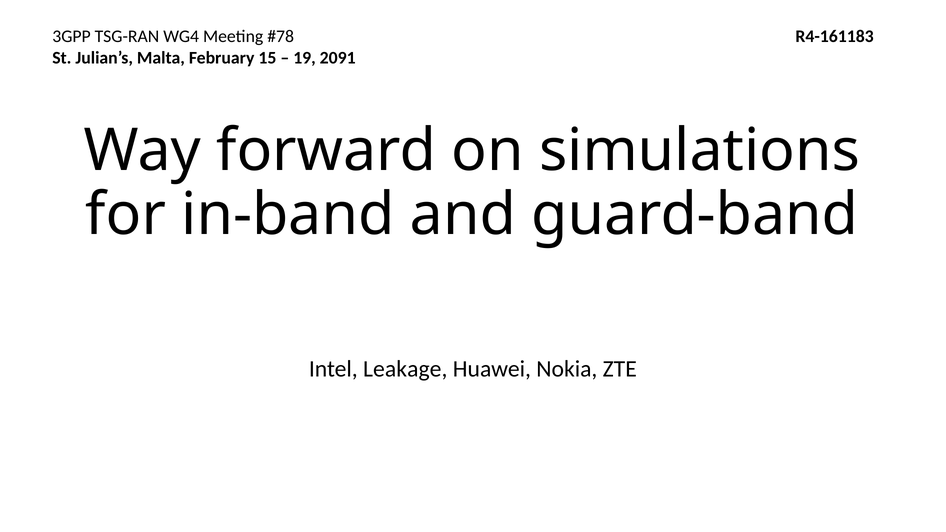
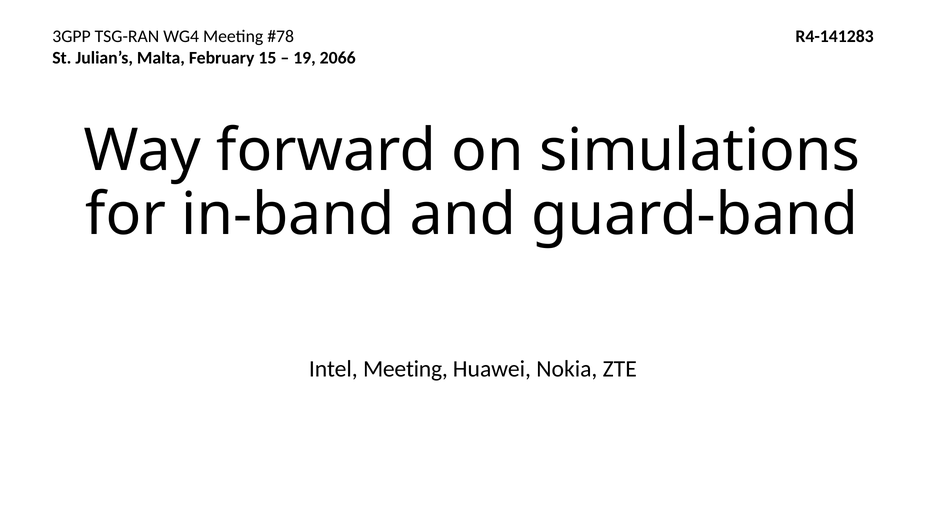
R4-161183: R4-161183 -> R4-141283 (835, 36)
2091: 2091 -> 2066 (338, 58)
Intel Leakage: Leakage -> Meeting (405, 369)
